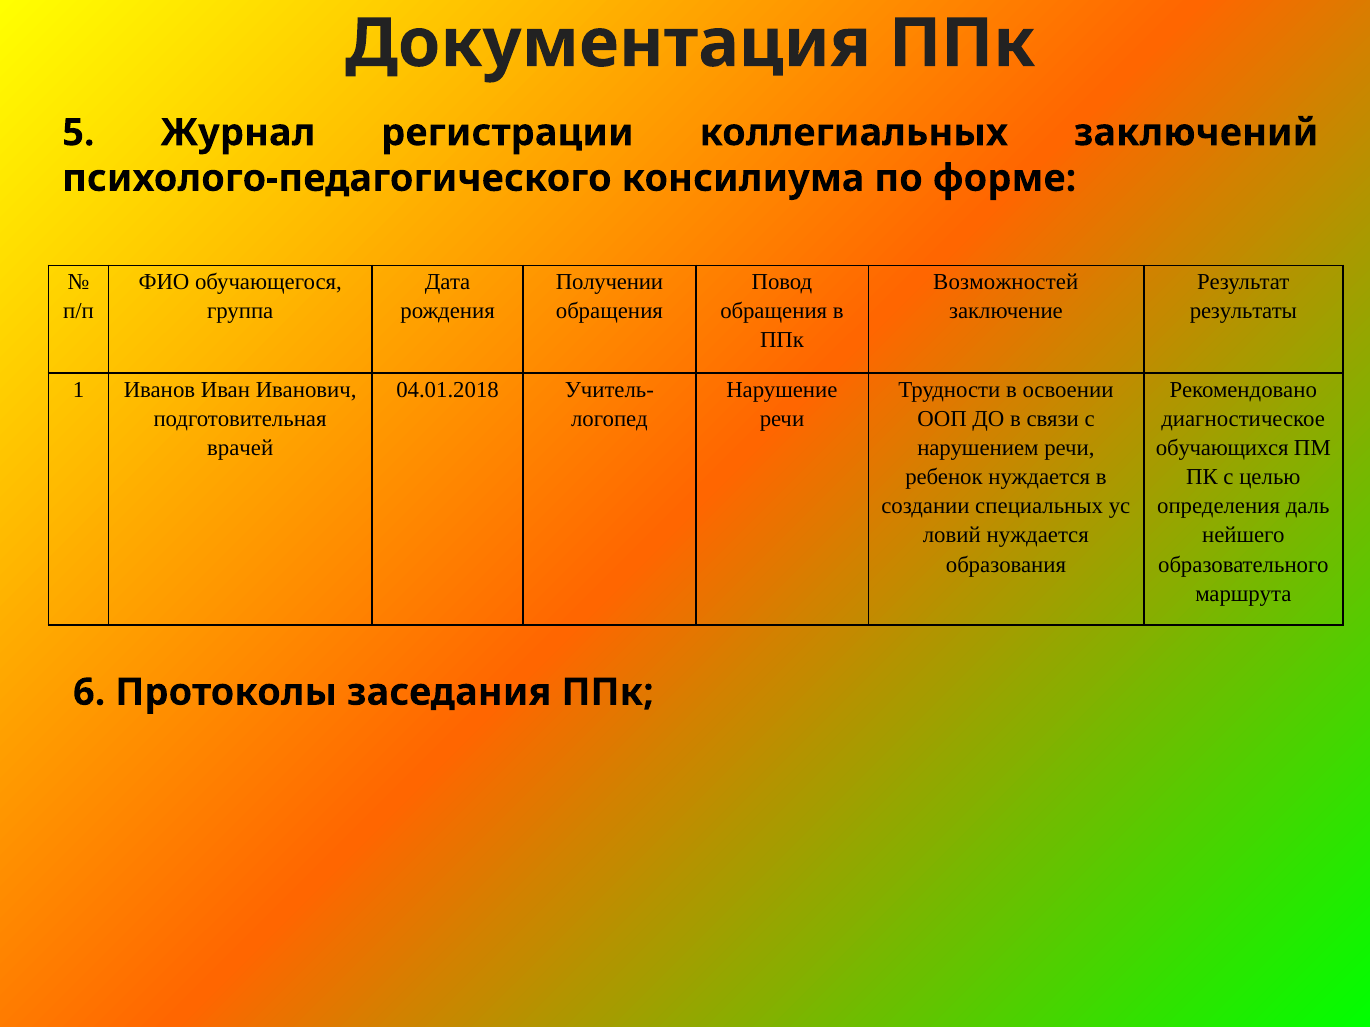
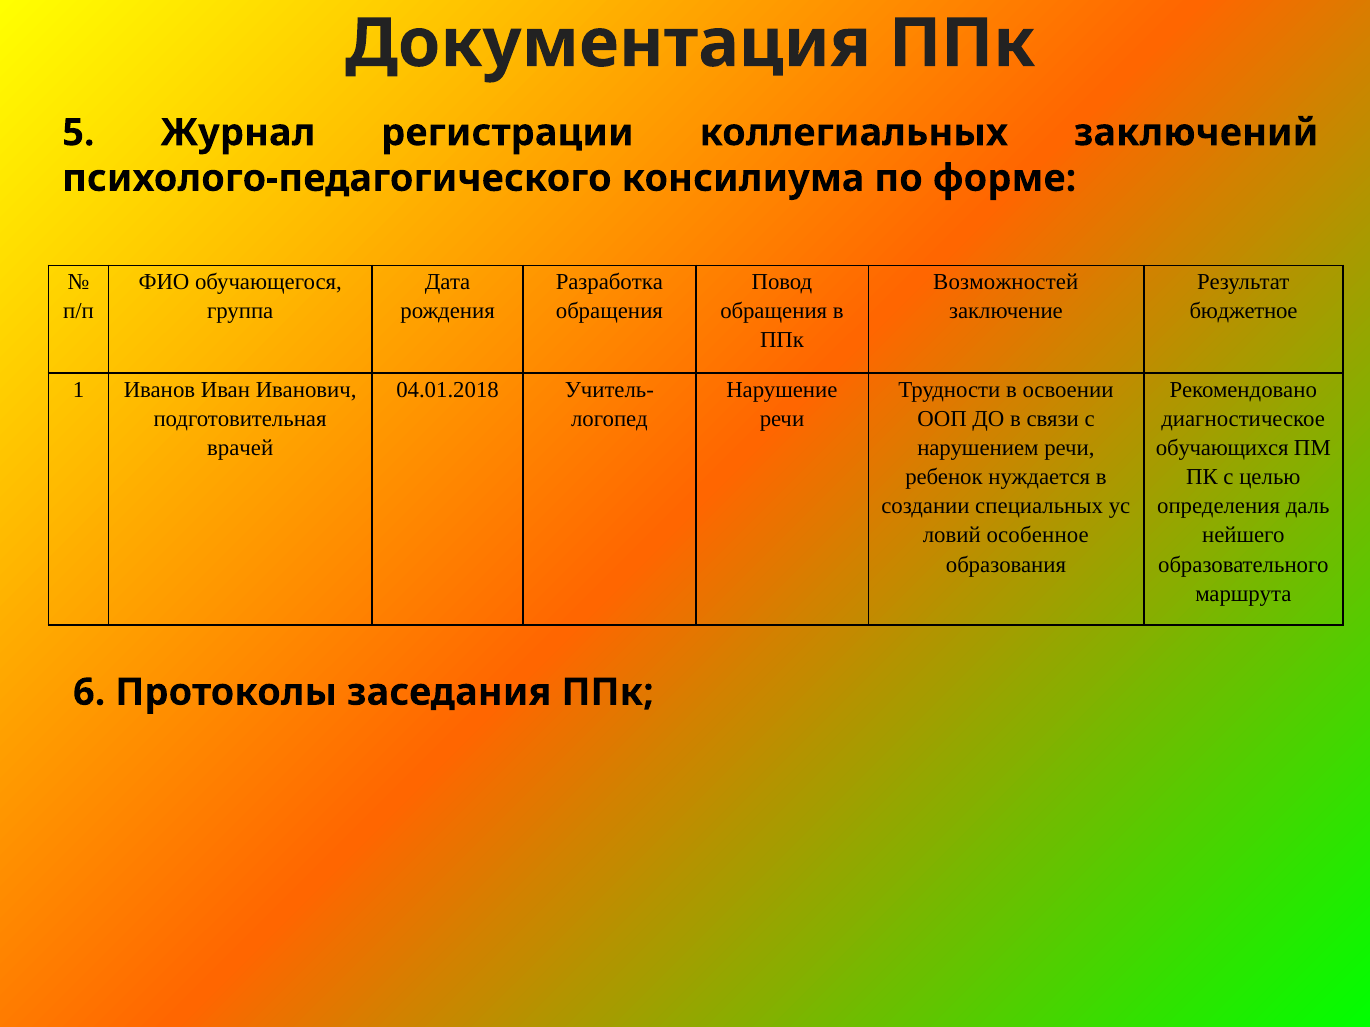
Получении: Получении -> Разработка (609, 282)
результаты: результаты -> бюджетное (1243, 311)
нуждается: нуждается -> особенное (1038, 536)
